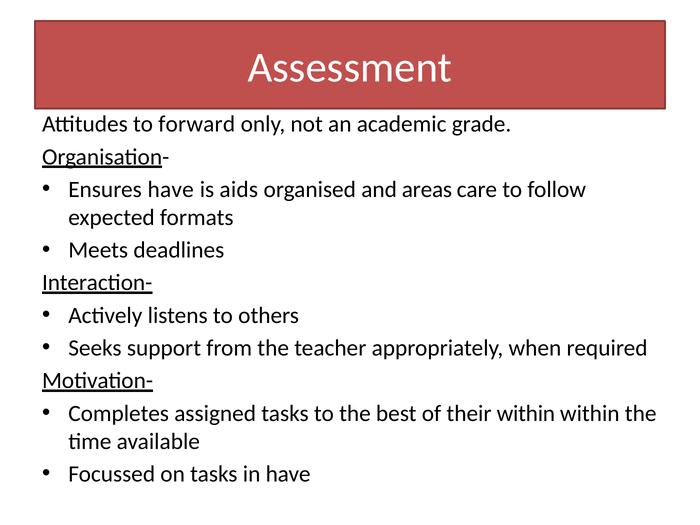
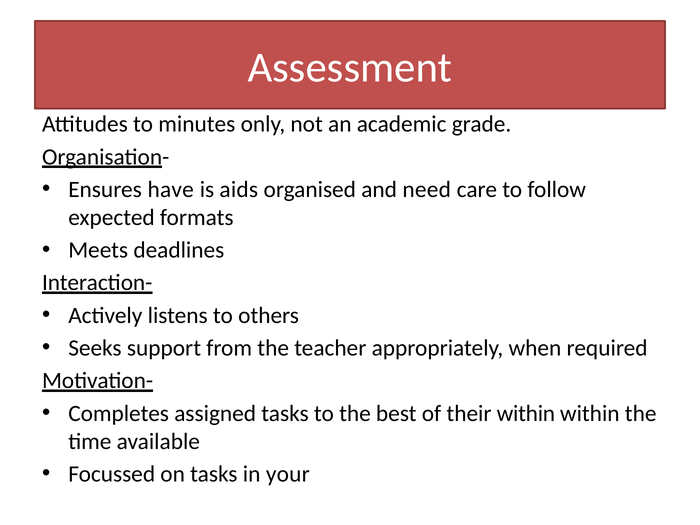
forward: forward -> minutes (197, 124)
areas: areas -> need (427, 189)
in have: have -> your (288, 474)
